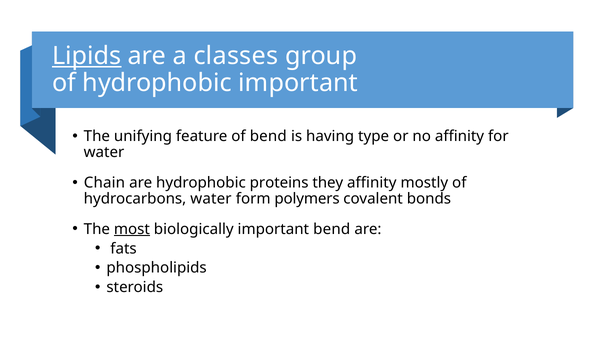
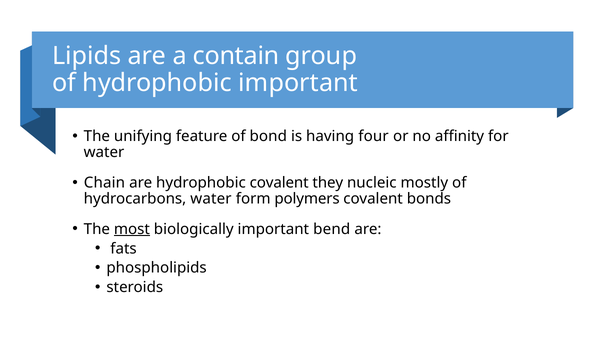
Lipids underline: present -> none (87, 56)
classes: classes -> contain (236, 56)
of bend: bend -> bond (268, 136)
type: type -> four (374, 136)
hydrophobic proteins: proteins -> covalent (279, 183)
they affinity: affinity -> nucleic (372, 183)
